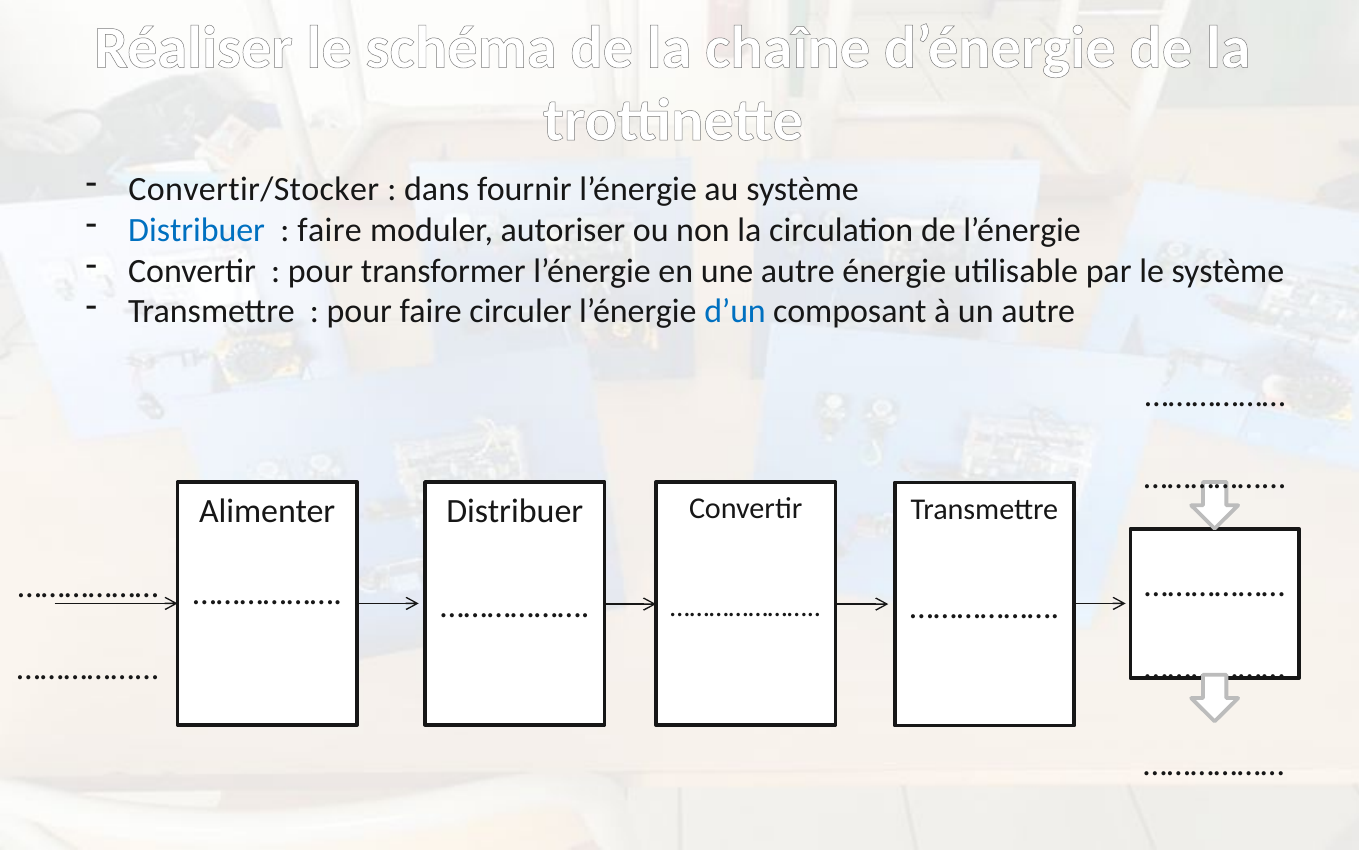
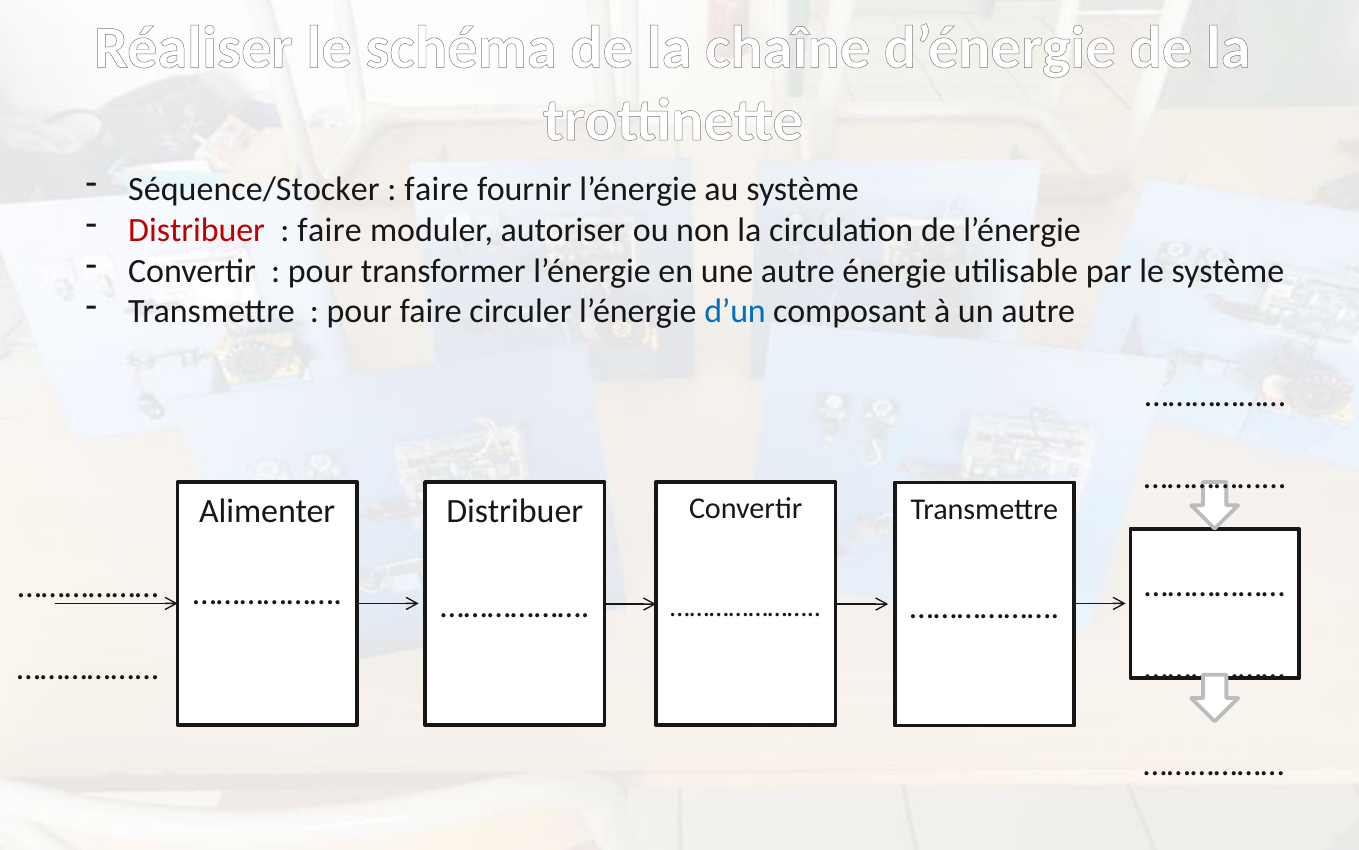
Convertir/Stocker: Convertir/Stocker -> Séquence/Stocker (254, 189)
dans: dans -> faire (437, 189)
Distribuer colour: blue -> red (197, 230)
